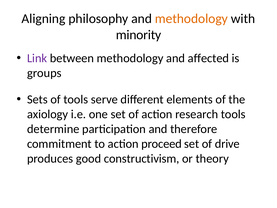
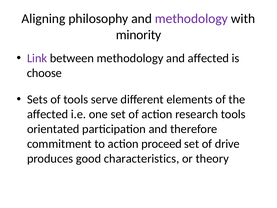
methodology colour: orange -> purple (191, 19)
groups: groups -> choose (44, 73)
axiology: axiology -> affected (48, 114)
determine: determine -> orientated (53, 129)
constructivism: constructivism -> characteristics (142, 158)
